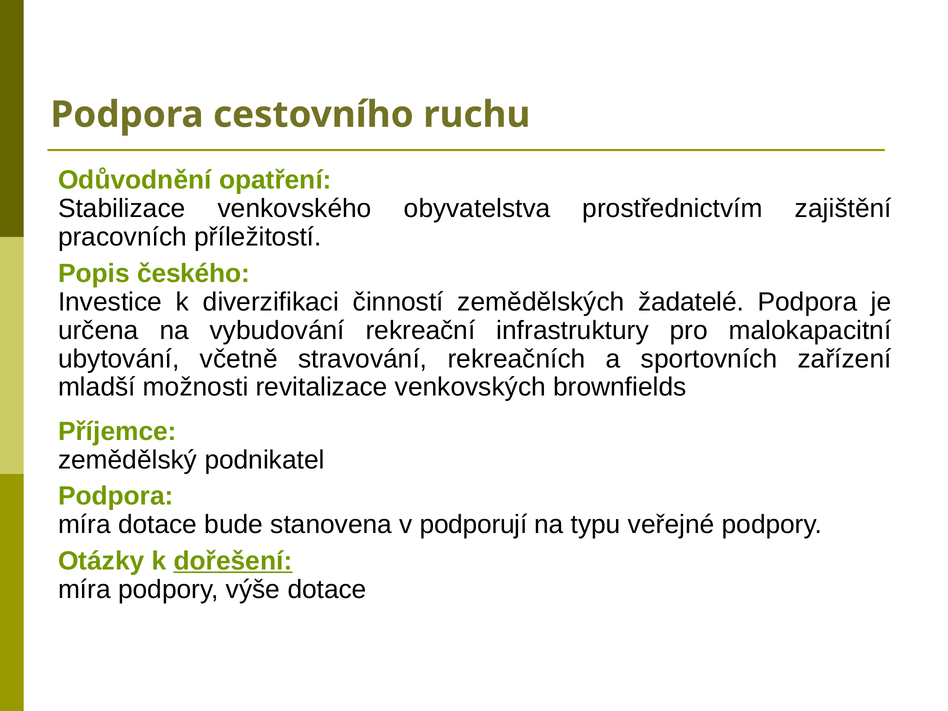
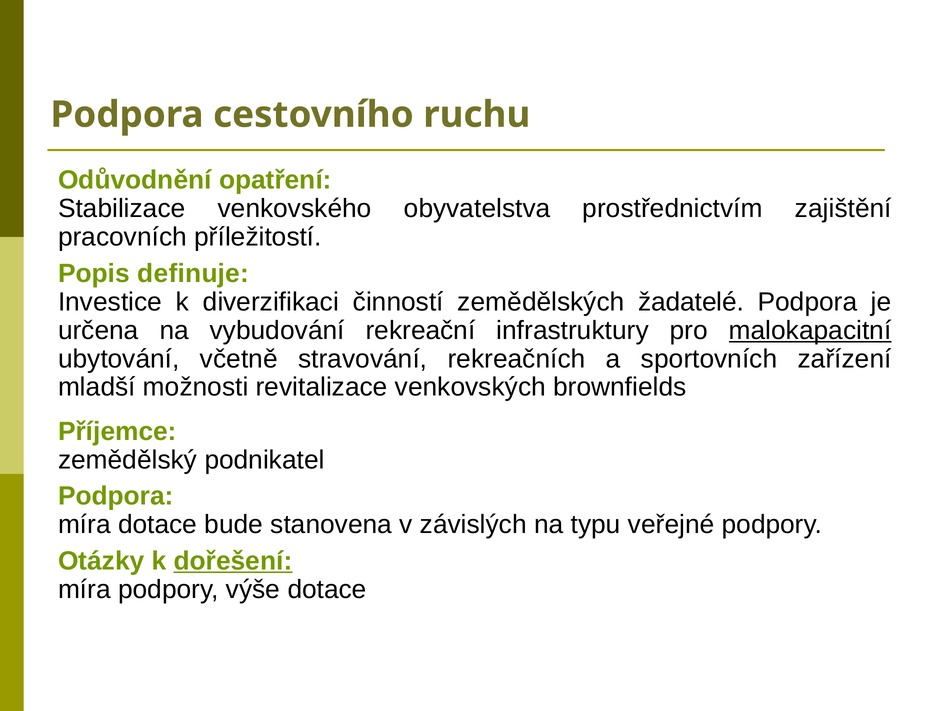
českého: českého -> definuje (193, 274)
malokapacitní underline: none -> present (810, 330)
podporují: podporují -> závislých (473, 525)
